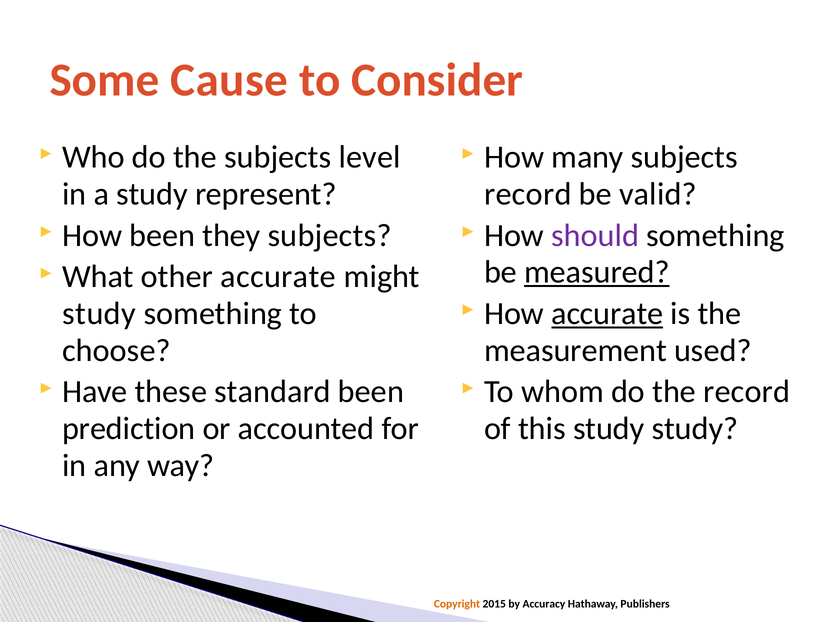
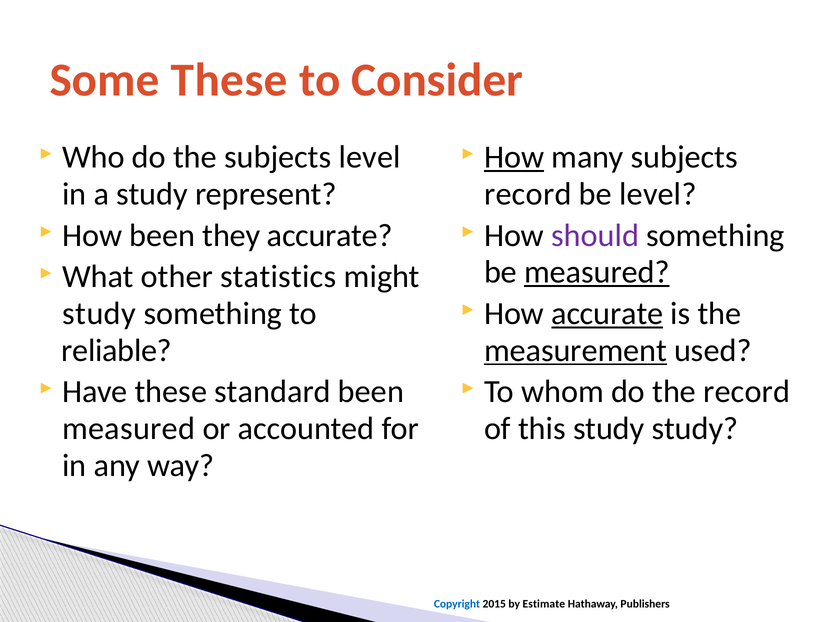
Some Cause: Cause -> These (229, 80)
How underline: none -> present (514, 157)
be valid: valid -> level (658, 194)
they subjects: subjects -> accurate (330, 236)
other accurate: accurate -> statistics (278, 277)
choose: choose -> reliable (117, 351)
measurement underline: none -> present (575, 351)
prediction: prediction -> measured (129, 429)
Copyright colour: orange -> blue (457, 604)
Accuracy: Accuracy -> Estimate (544, 604)
